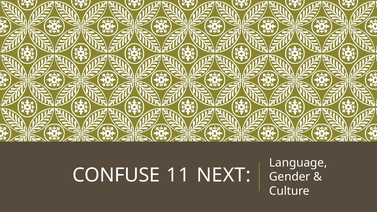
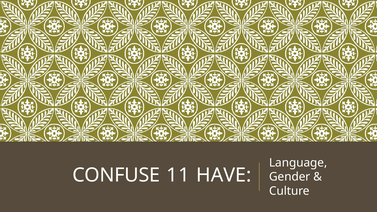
NEXT: NEXT -> HAVE (224, 175)
